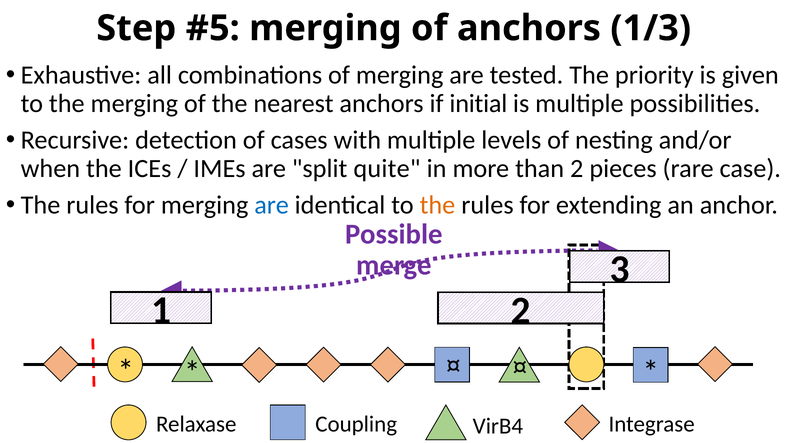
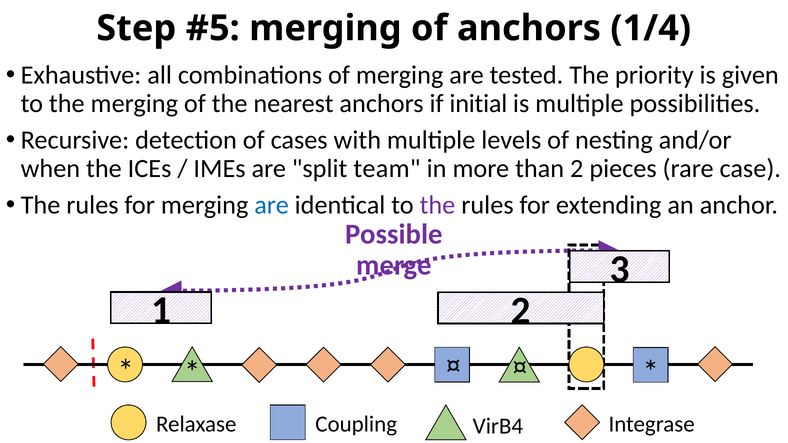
1/3: 1/3 -> 1/4 (651, 28)
quite: quite -> team (387, 169)
the colour: orange -> purple (437, 205)
